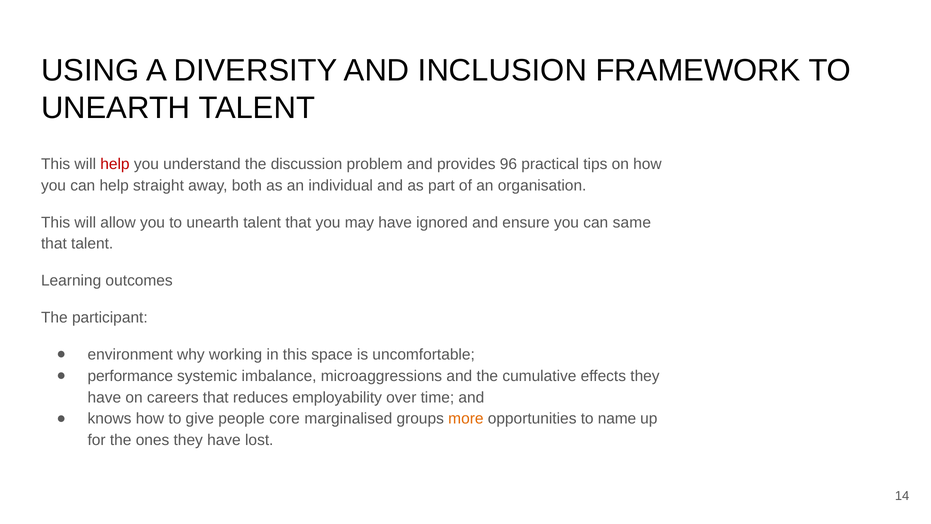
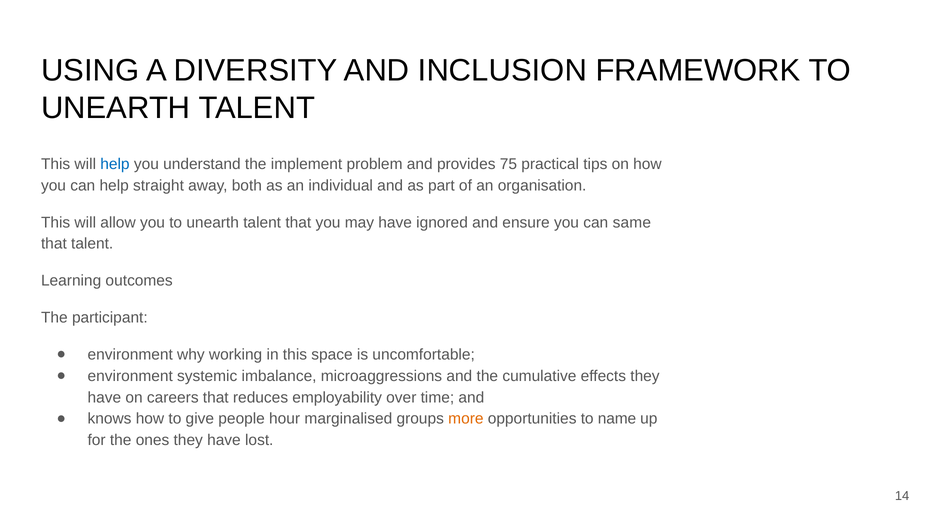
help colour: red -> blue (115, 164)
discussion: discussion -> implement (307, 164)
96: 96 -> 75 (508, 164)
performance: performance -> environment (130, 376)
core: core -> hour (285, 419)
